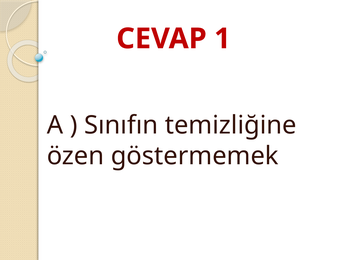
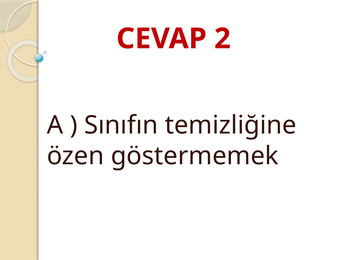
1: 1 -> 2 (222, 39)
